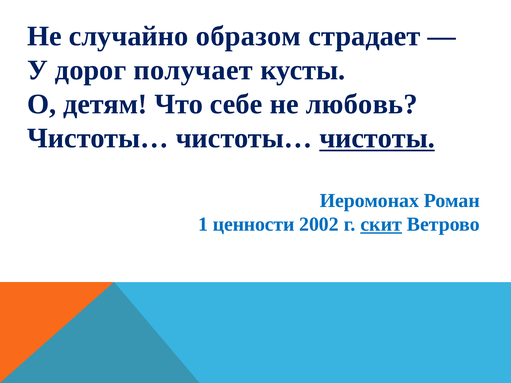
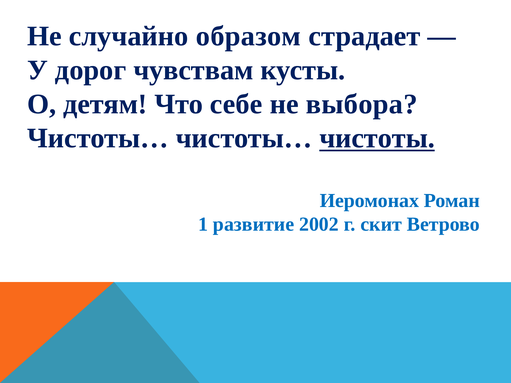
получает: получает -> чувствам (193, 70)
любовь: любовь -> выбора (362, 104)
ценности: ценности -> развитие (254, 225)
скит underline: present -> none (381, 225)
